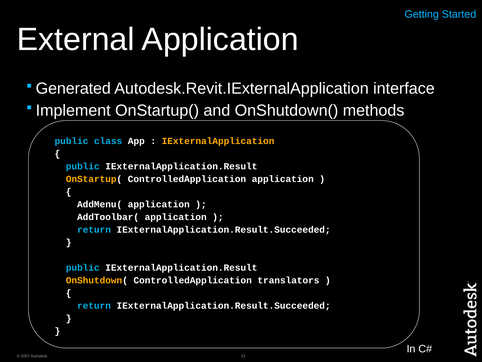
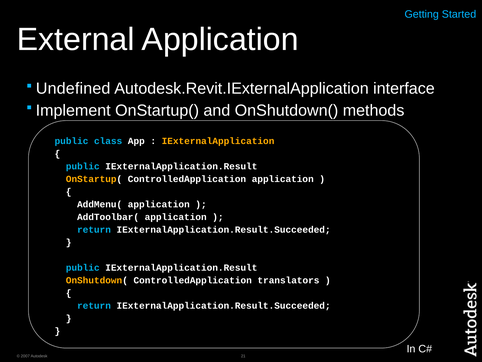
Generated: Generated -> Undefined (73, 89)
